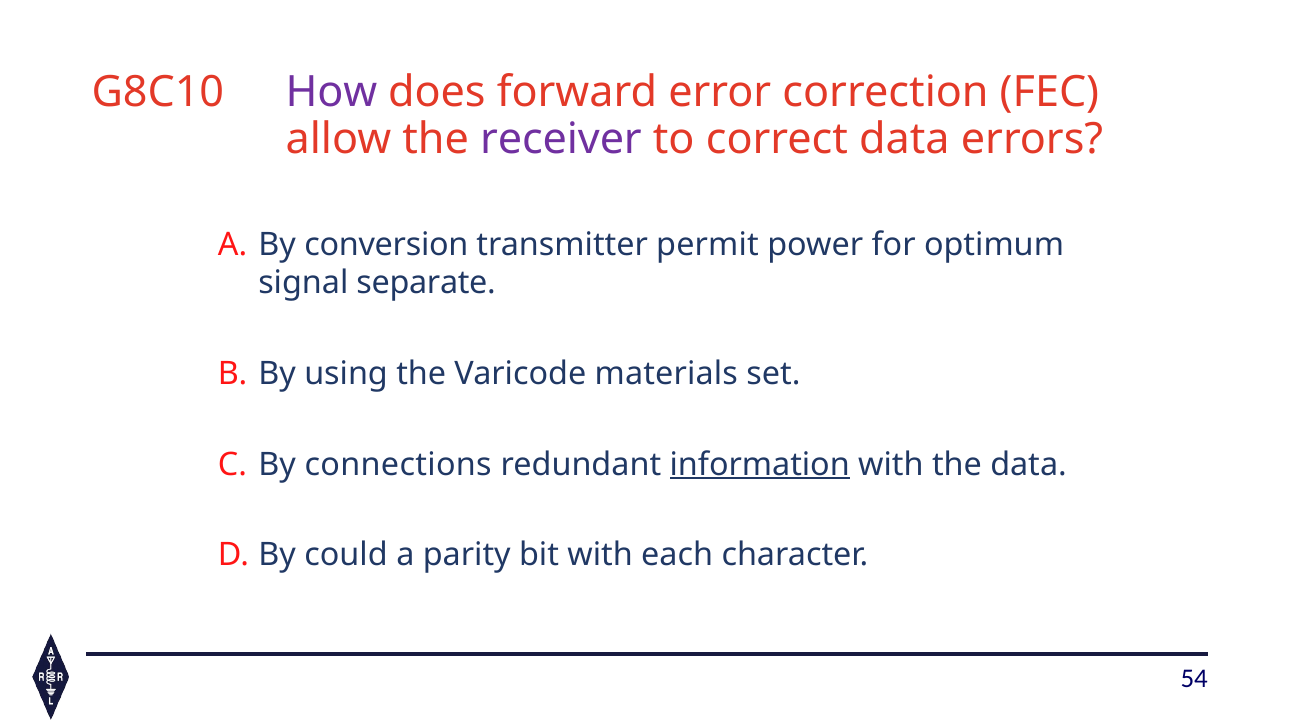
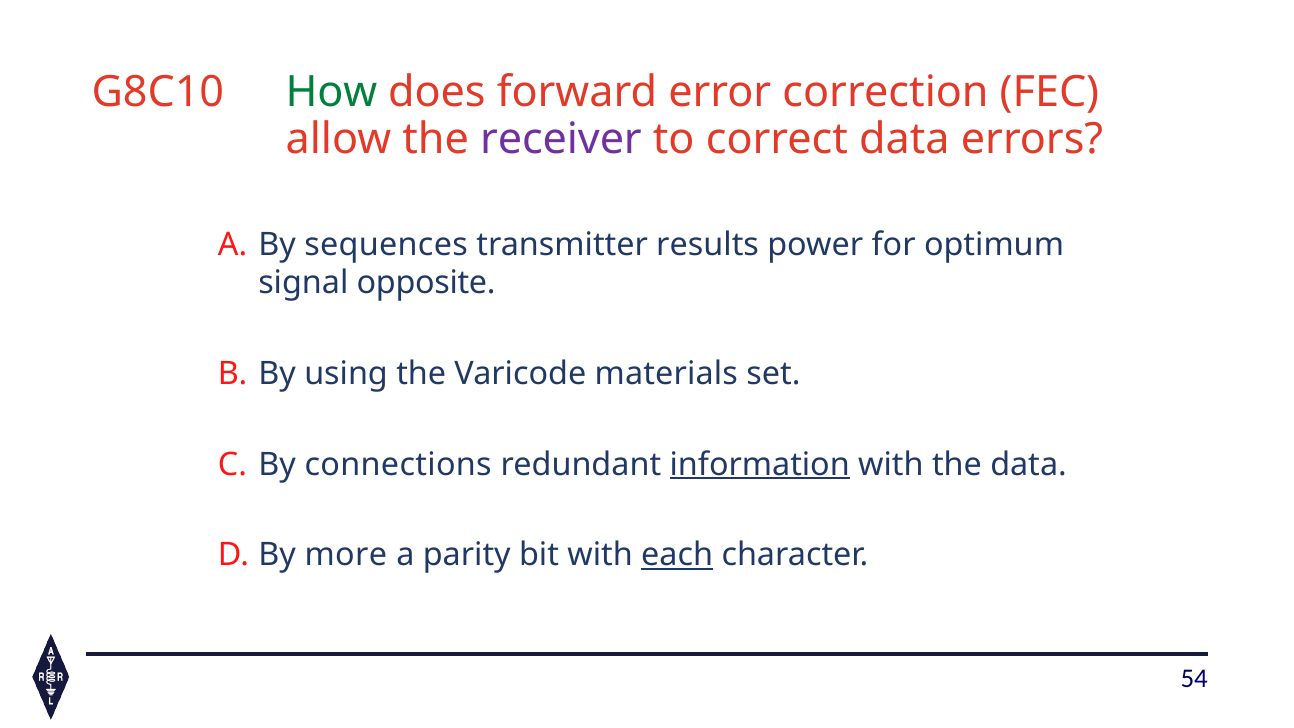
How colour: purple -> green (331, 93)
conversion: conversion -> sequences (386, 244)
permit: permit -> results (708, 244)
separate: separate -> opposite (426, 283)
could: could -> more (346, 555)
each underline: none -> present (677, 555)
